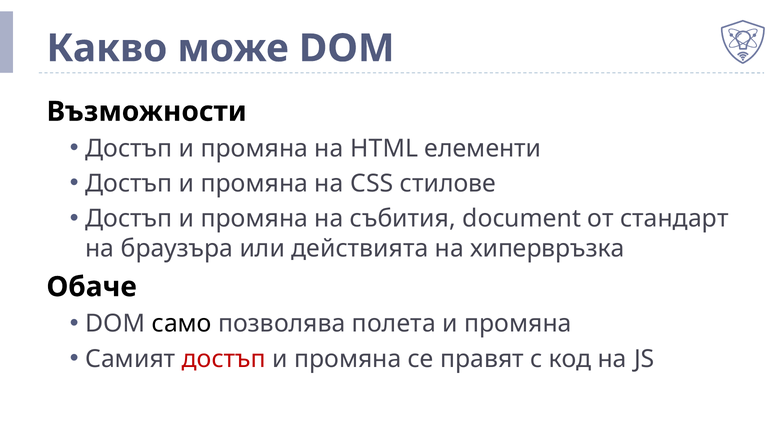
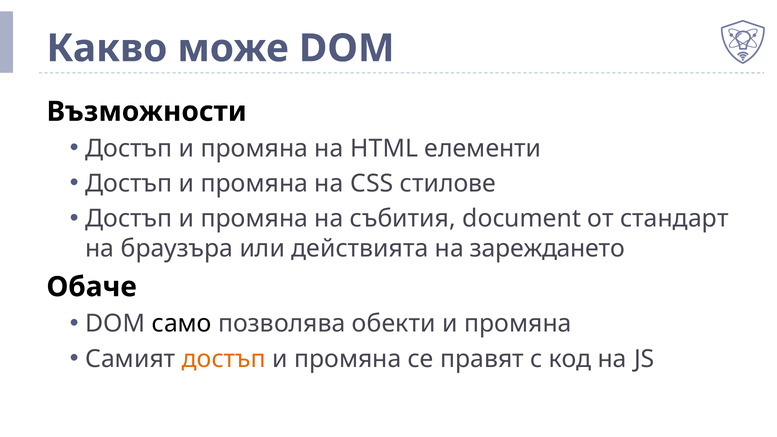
хипервръзка: хипервръзка -> зареждането (547, 249)
полета: полета -> обекти (394, 324)
достъп colour: red -> orange (224, 359)
